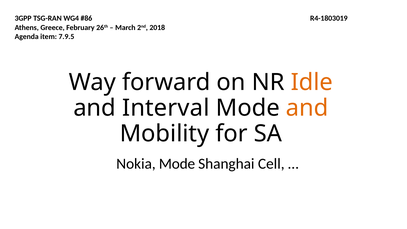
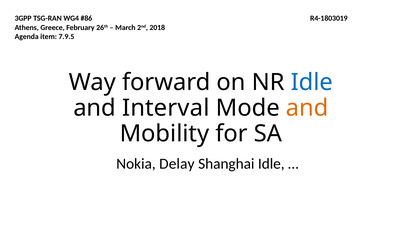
Idle colour: orange -> blue (312, 82)
Nokia Mode: Mode -> Delay (177, 164)
Shanghai Cell: Cell -> Idle (271, 164)
